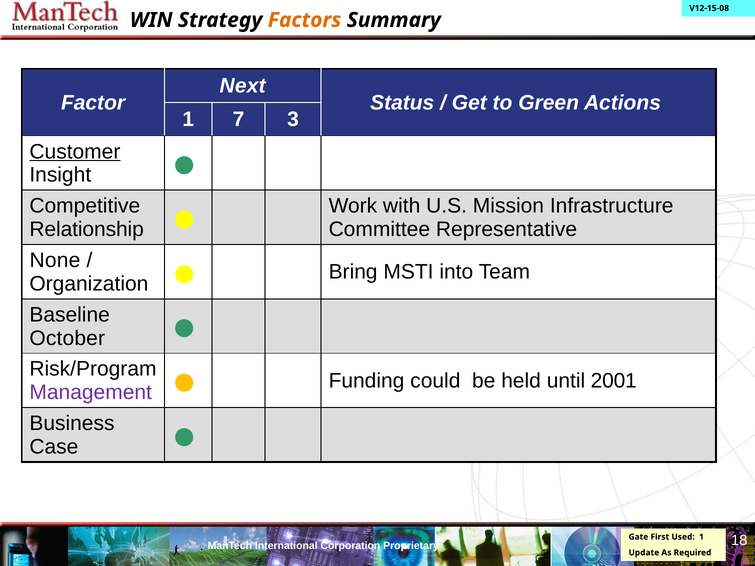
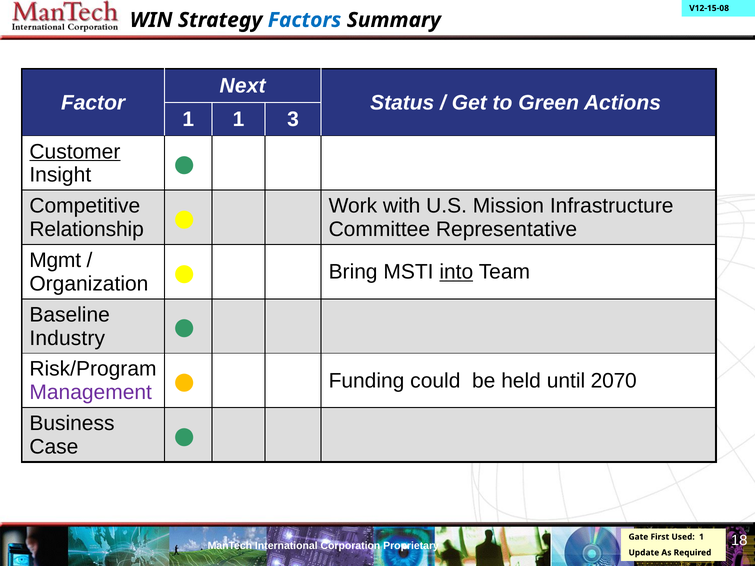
Factors colour: orange -> blue (305, 20)
1 7: 7 -> 1 (239, 119)
None: None -> Mgmt (55, 260)
into underline: none -> present (456, 272)
October: October -> Industry (67, 338)
2001: 2001 -> 2070 (614, 381)
